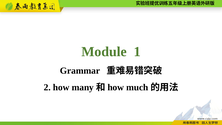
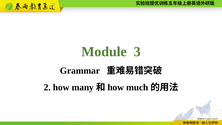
1: 1 -> 3 (137, 52)
